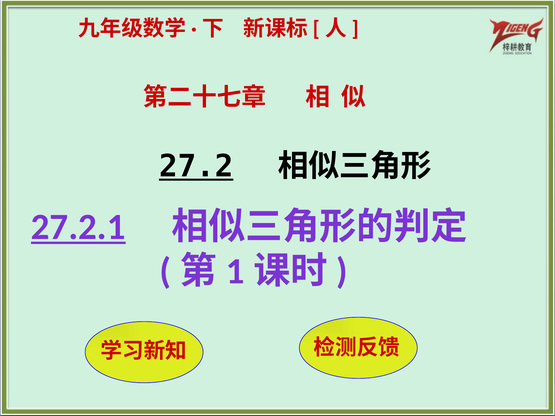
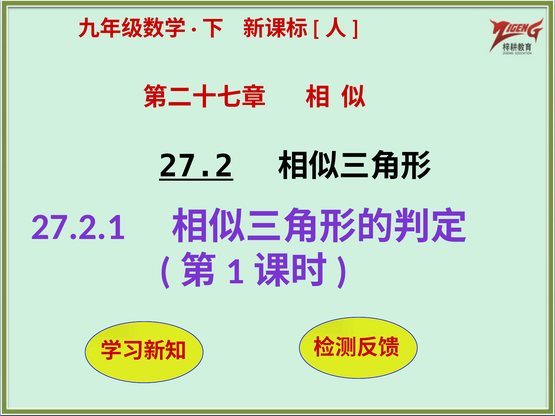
27.2.1 underline: present -> none (78, 227)
